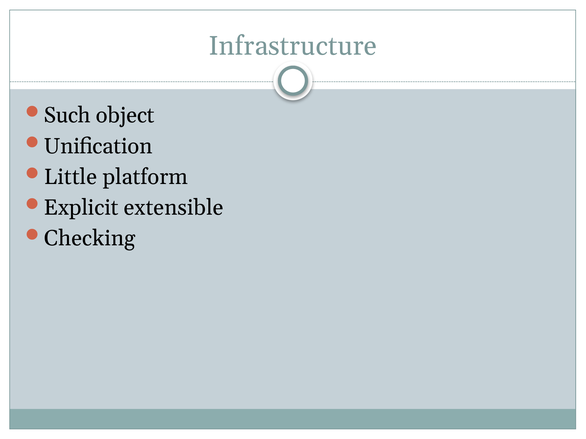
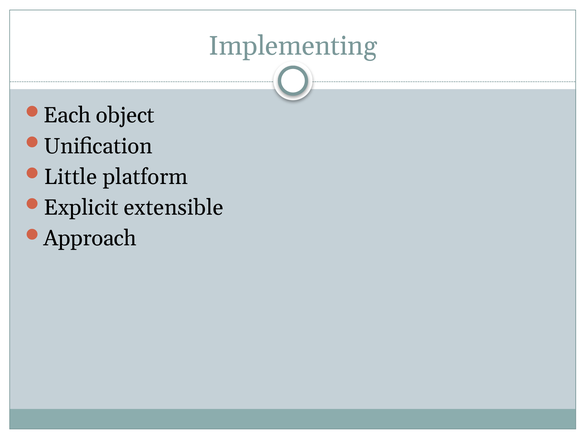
Infrastructure: Infrastructure -> Implementing (293, 46)
Such: Such -> Each (67, 115)
Checking: Checking -> Approach (90, 239)
